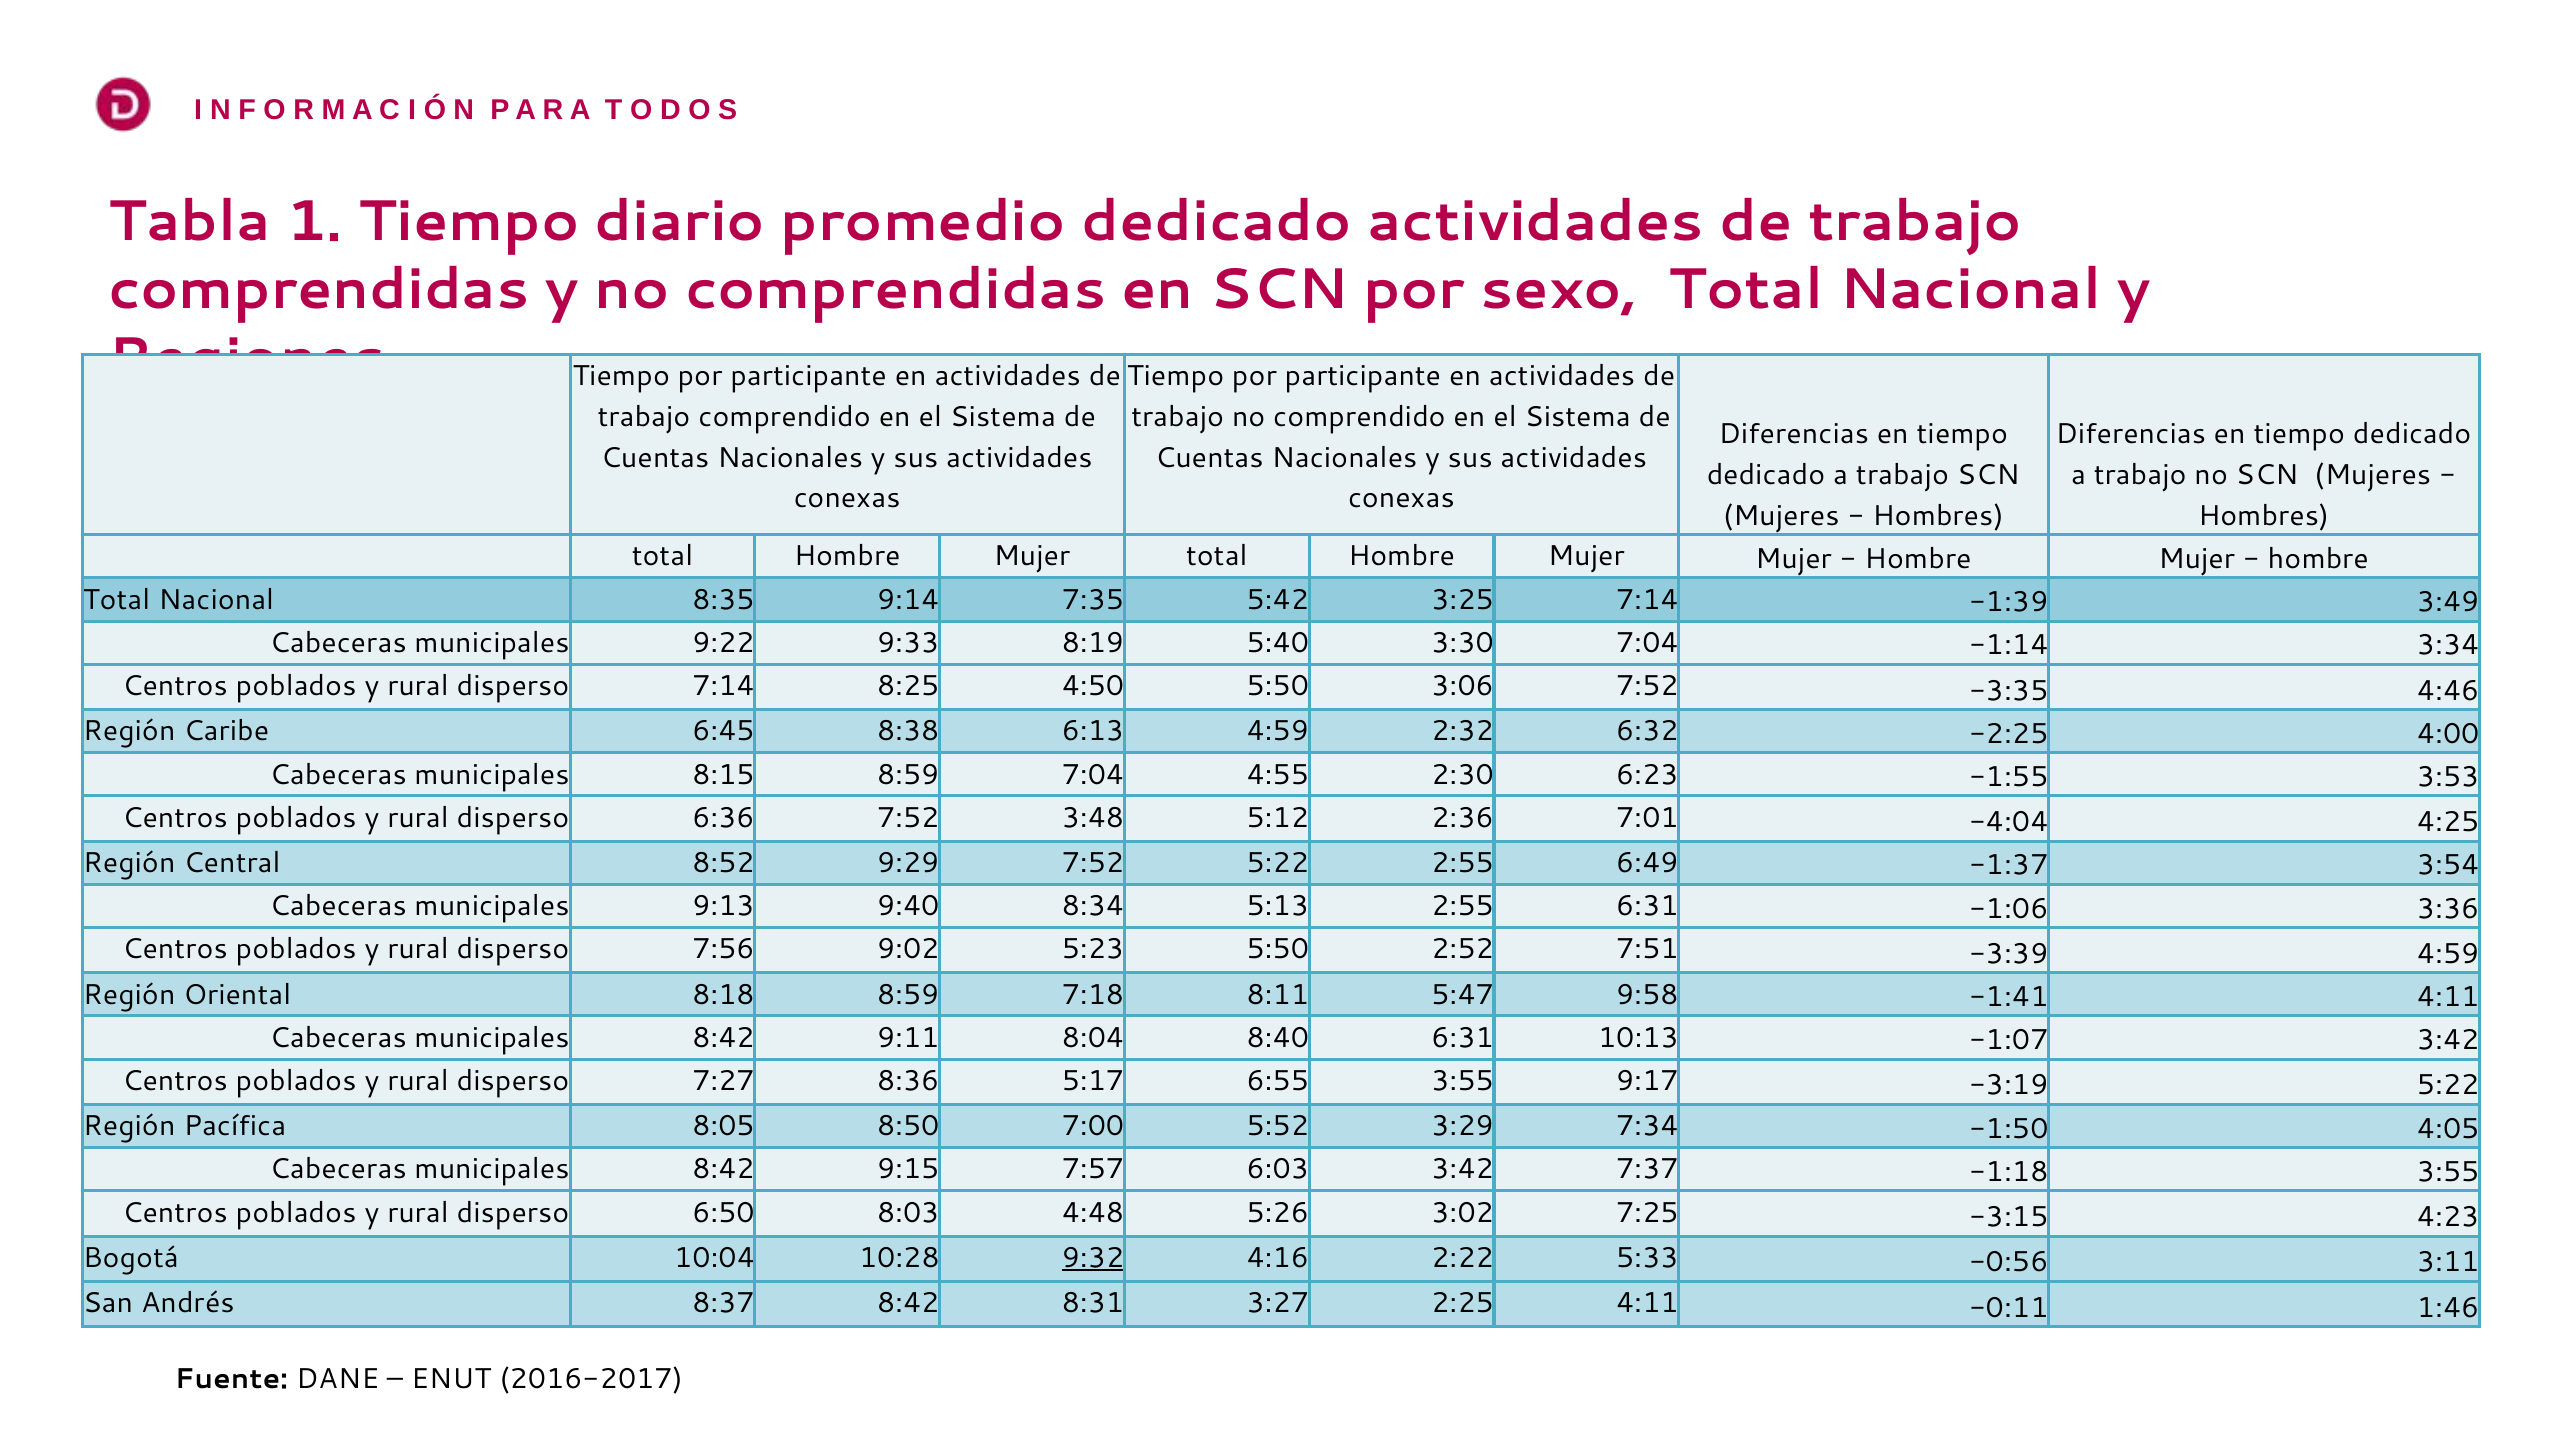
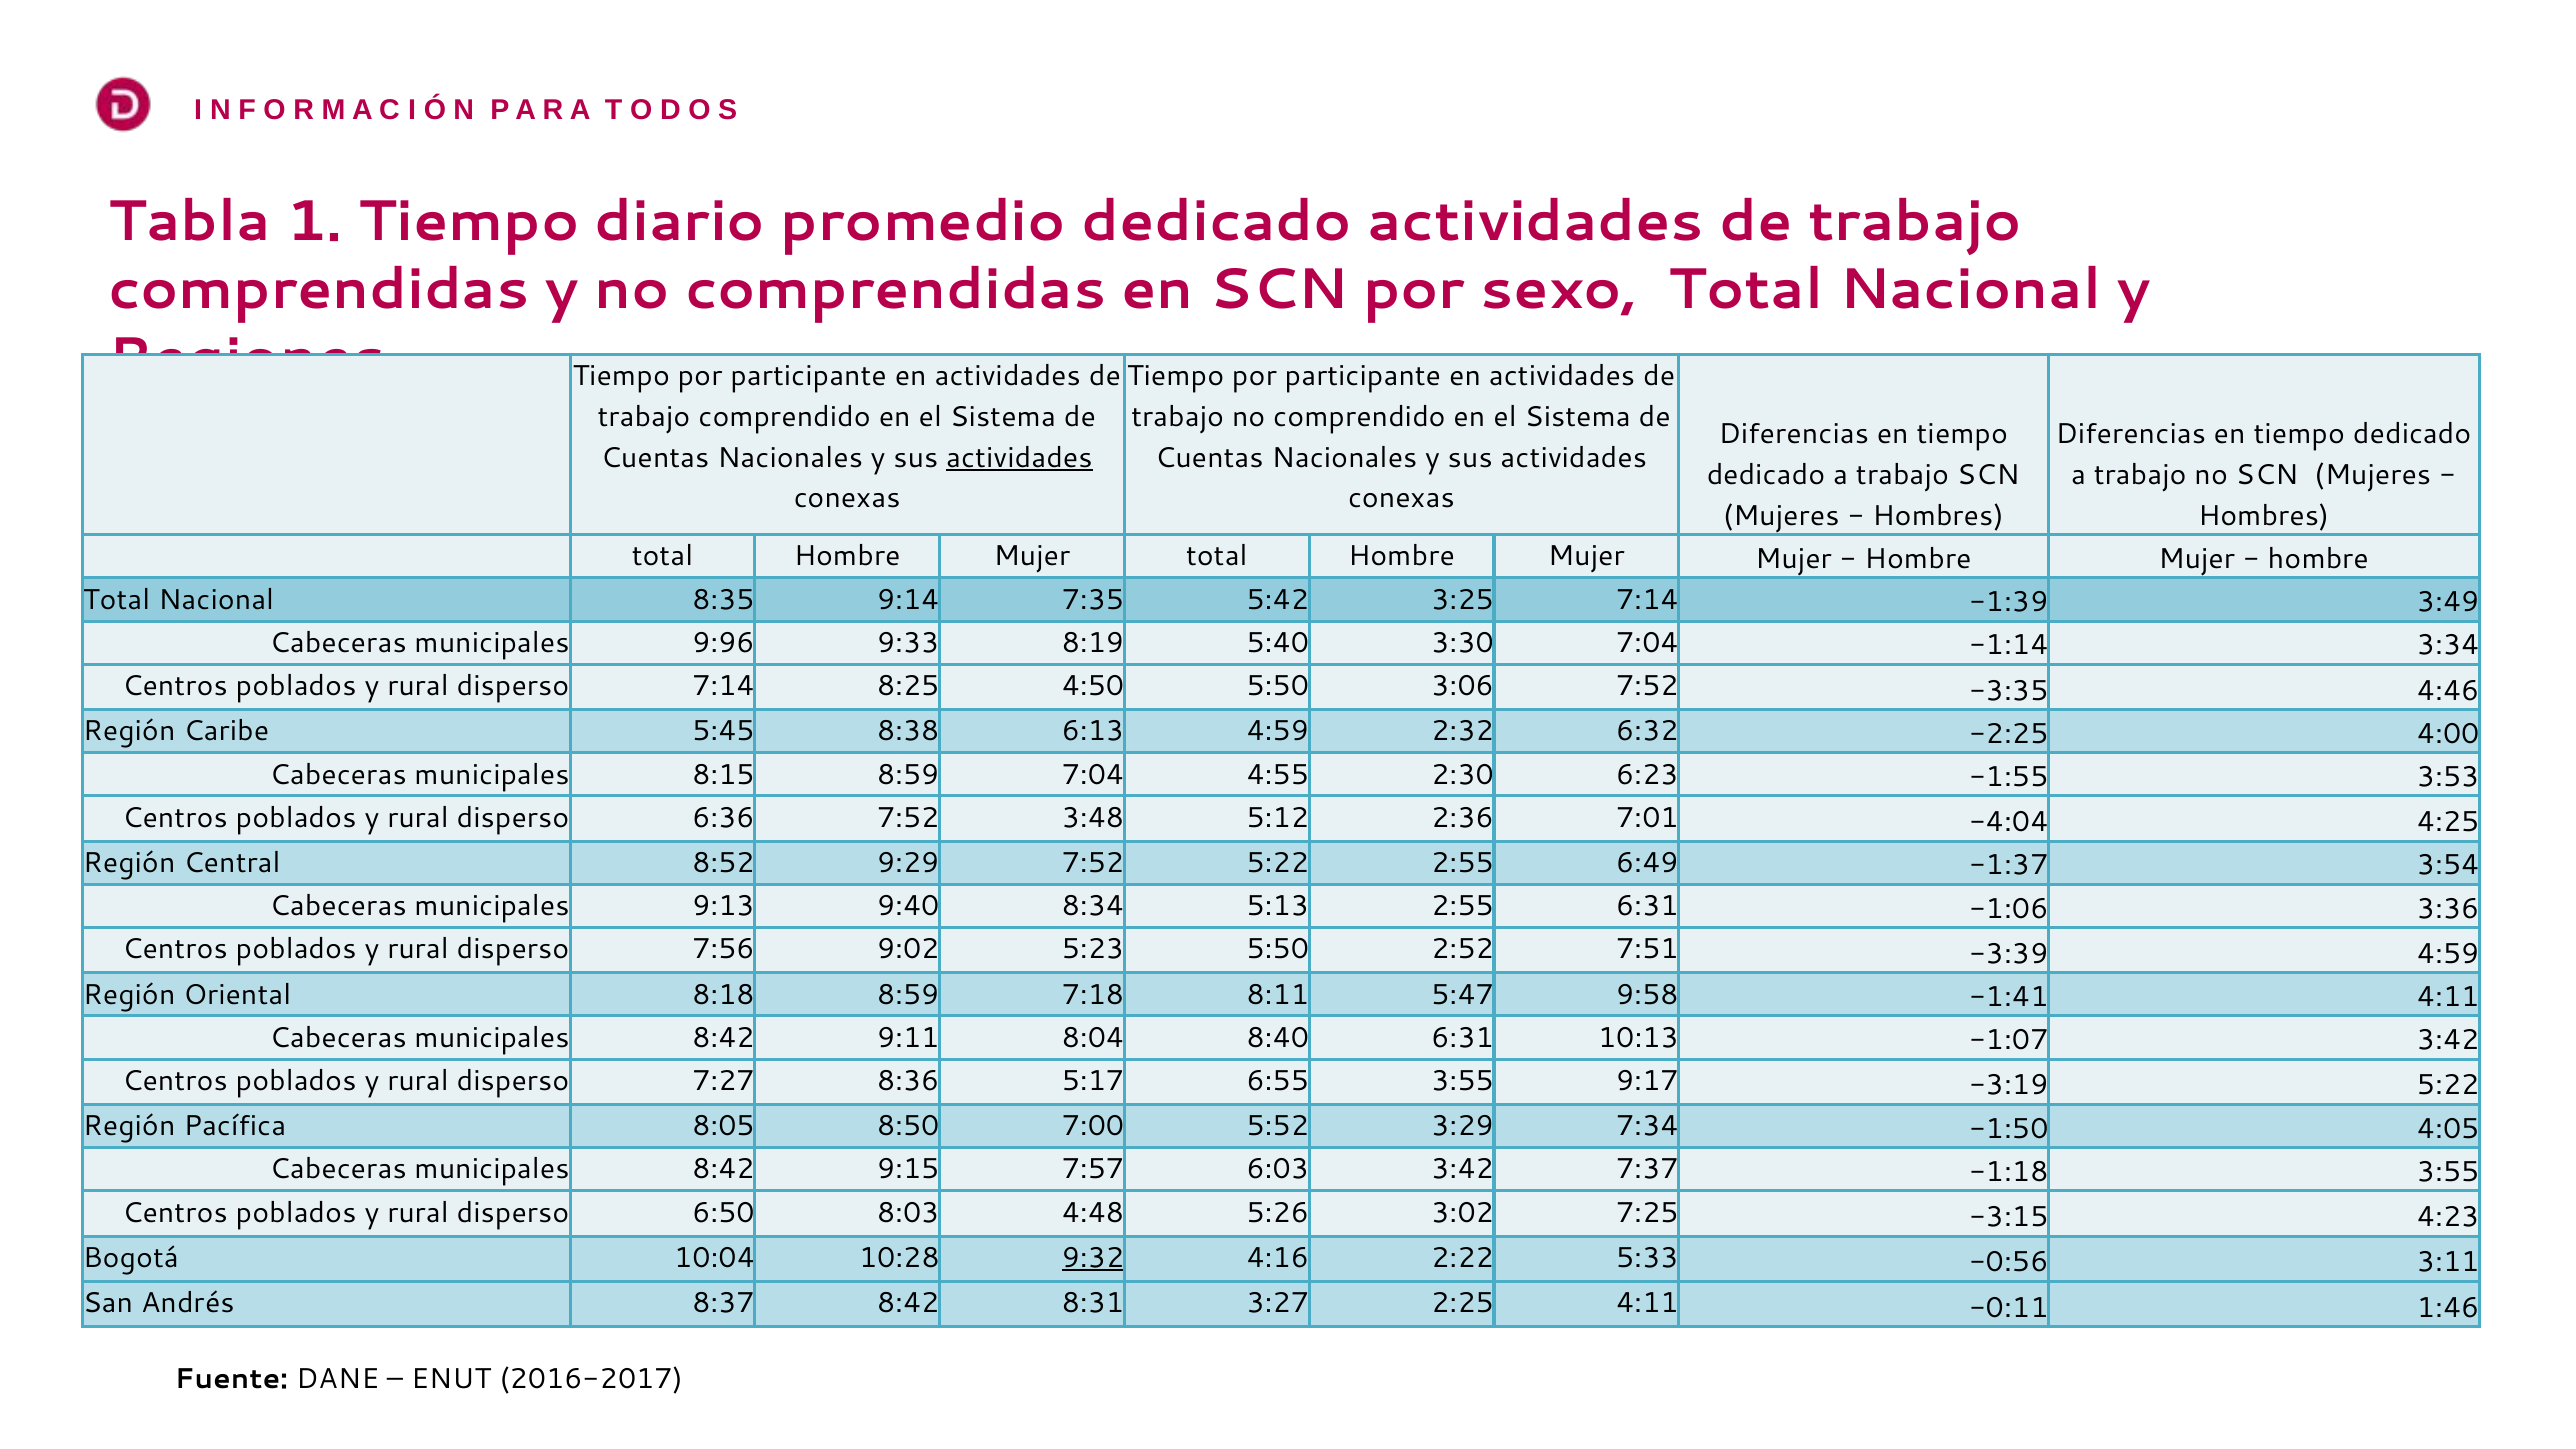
actividades underline: none -> present (1019, 458)
9:22: 9:22 -> 9:96 (723, 643)
6:45: 6:45 -> 5:45 (723, 731)
